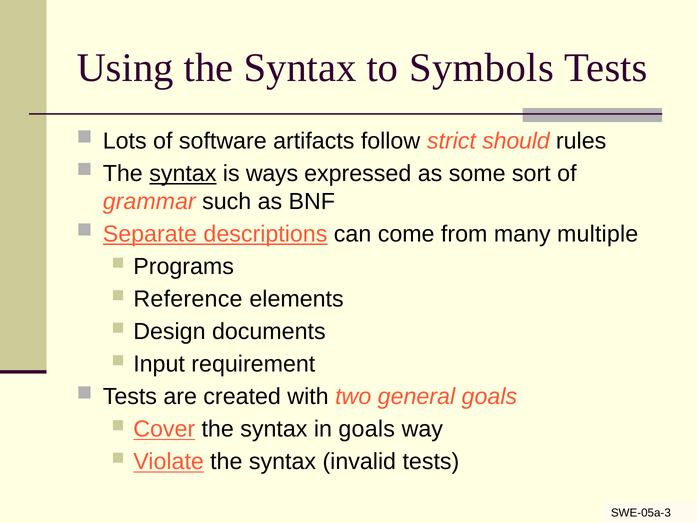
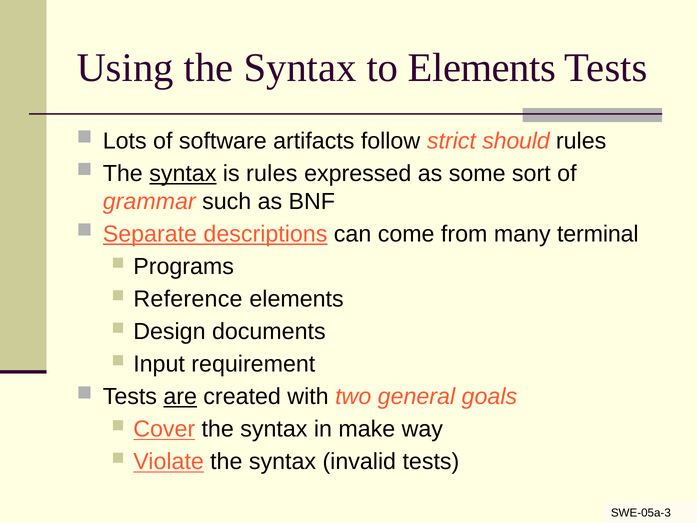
to Symbols: Symbols -> Elements (482, 68)
is ways: ways -> rules (272, 174)
multiple: multiple -> terminal (598, 234)
are underline: none -> present (180, 397)
in goals: goals -> make (367, 429)
